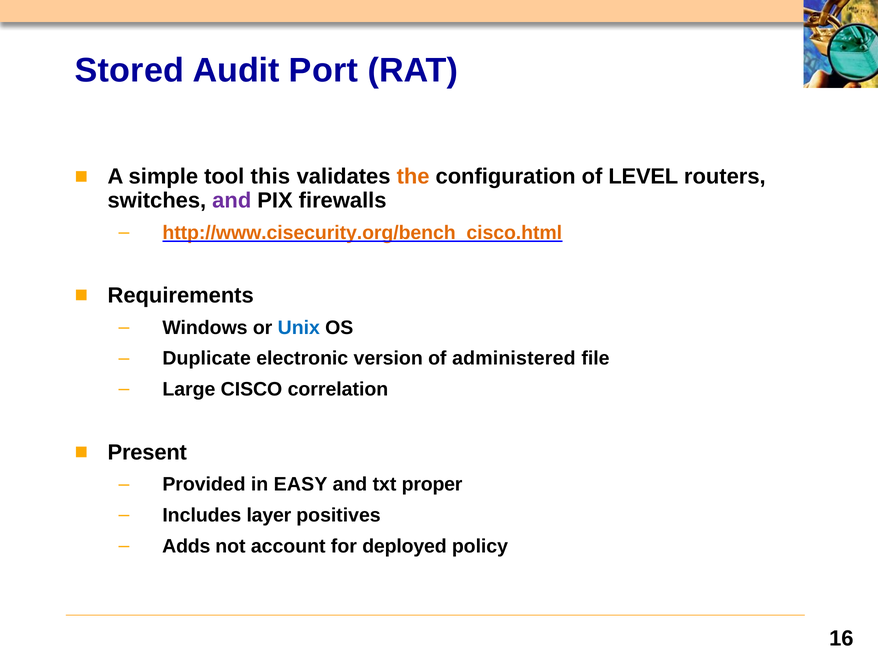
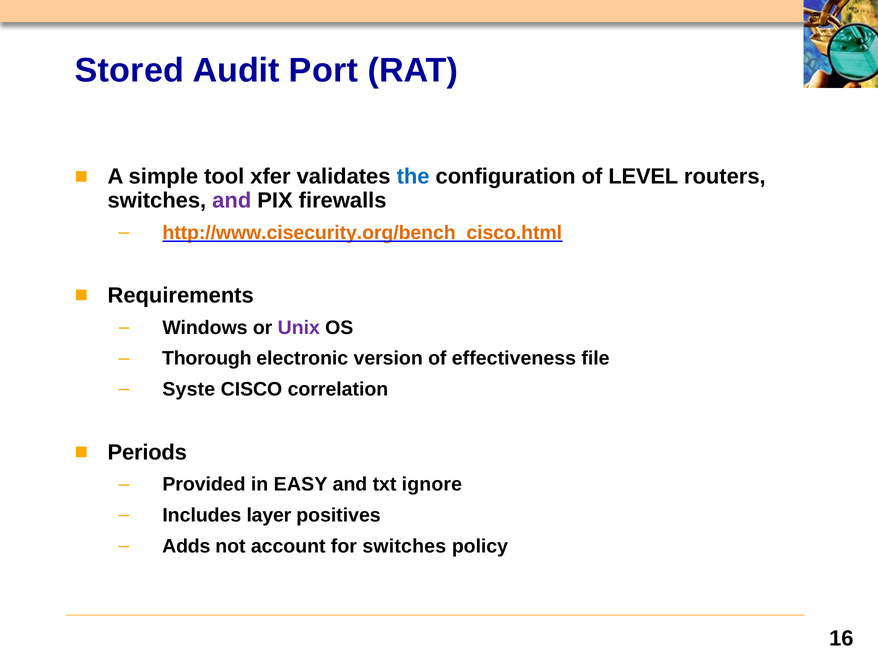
this: this -> xfer (270, 177)
the colour: orange -> blue (413, 177)
Unix colour: blue -> purple (299, 327)
Duplicate: Duplicate -> Thorough (207, 358)
administered: administered -> effectiveness (514, 358)
Large: Large -> Syste (189, 389)
Present: Present -> Periods (147, 452)
proper: proper -> ignore (432, 484)
for deployed: deployed -> switches (404, 546)
